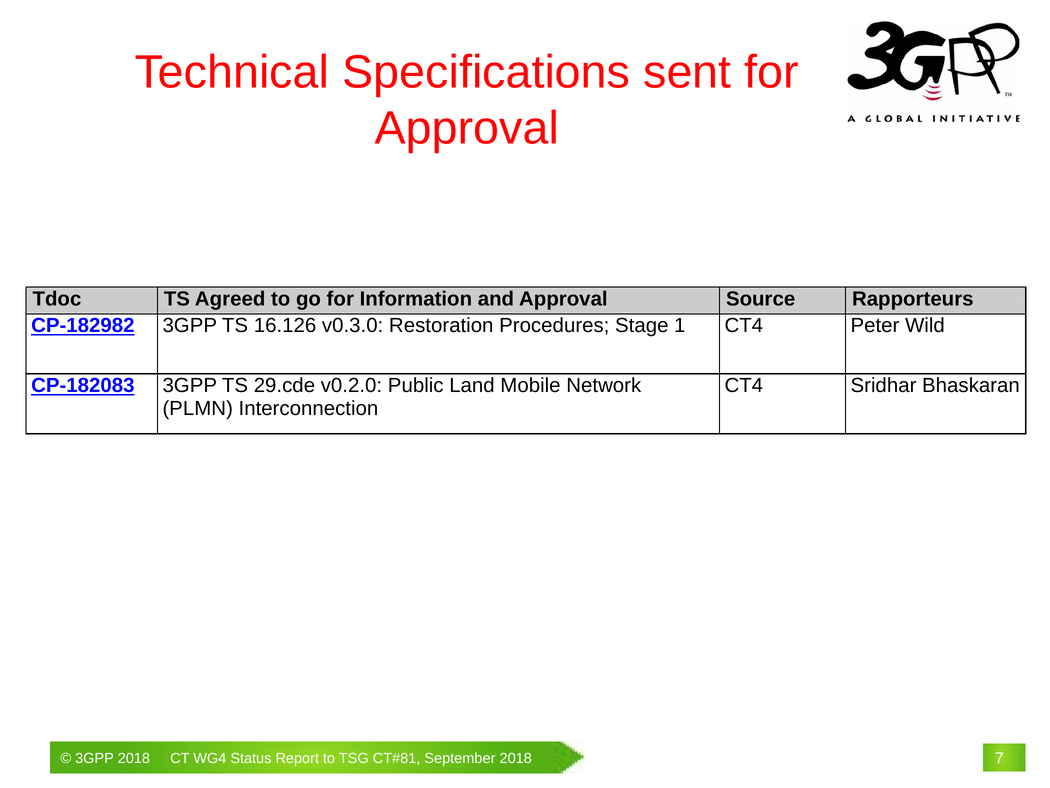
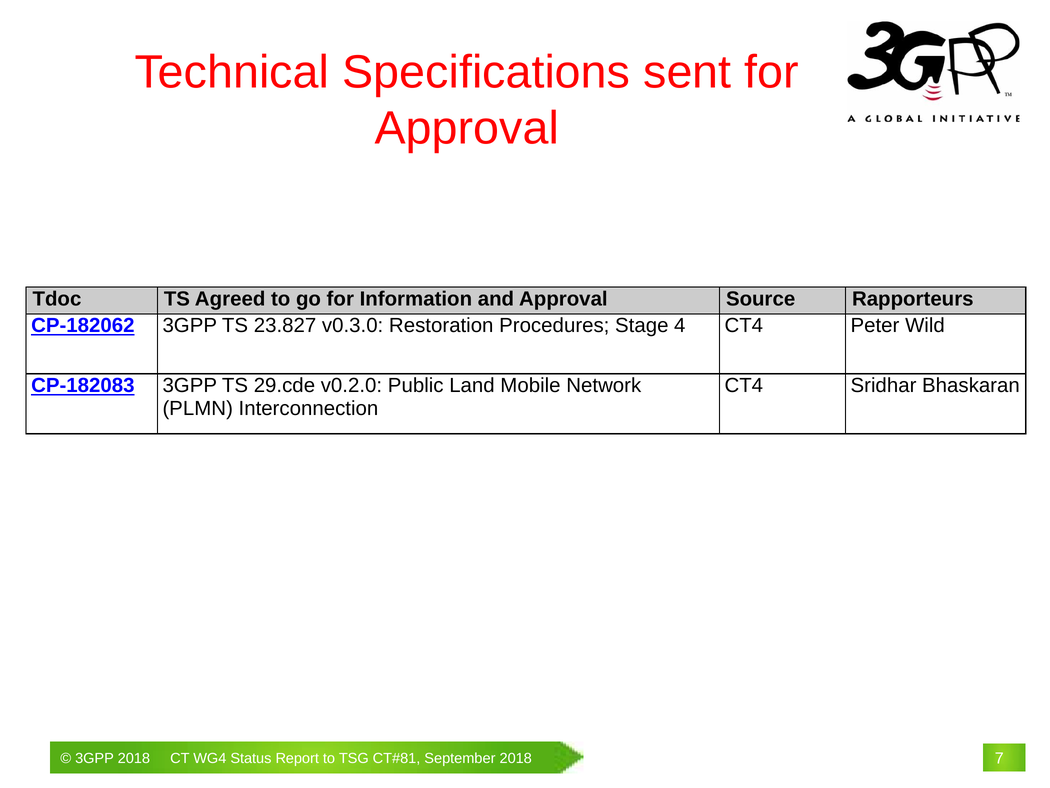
CP-182982: CP-182982 -> CP-182062 (83, 326)
16.126: 16.126 -> 23.827 (285, 326)
1: 1 -> 4 (680, 326)
